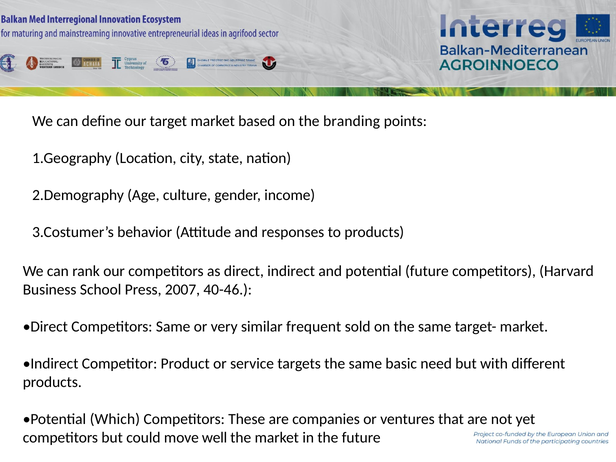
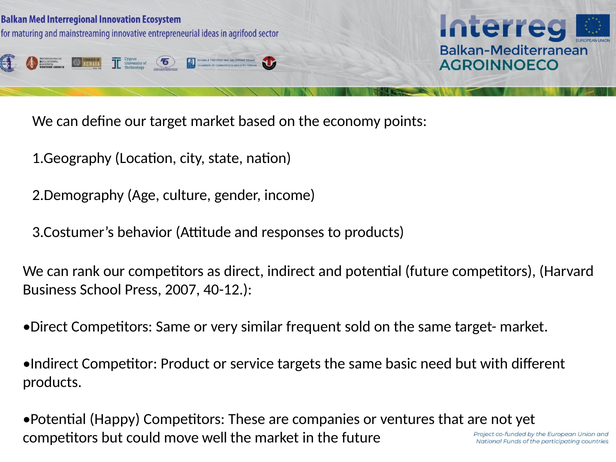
branding: branding -> economy (352, 121)
40-46: 40-46 -> 40-12 (228, 290)
Which: Which -> Happy (115, 419)
